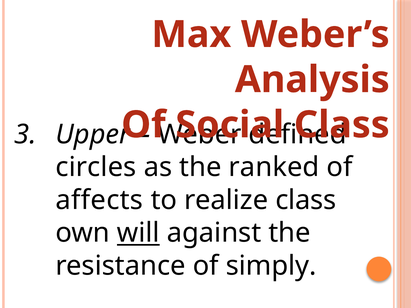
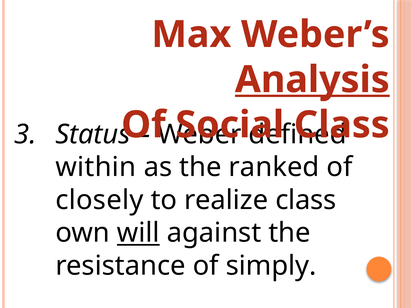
Analysis underline: none -> present (312, 80)
Upper: Upper -> Status (93, 134)
circles: circles -> within (96, 167)
affects: affects -> closely (99, 200)
